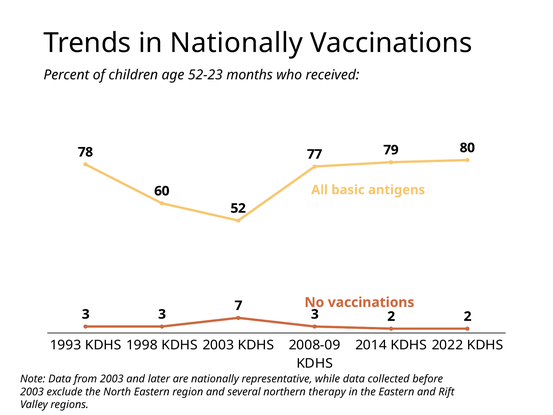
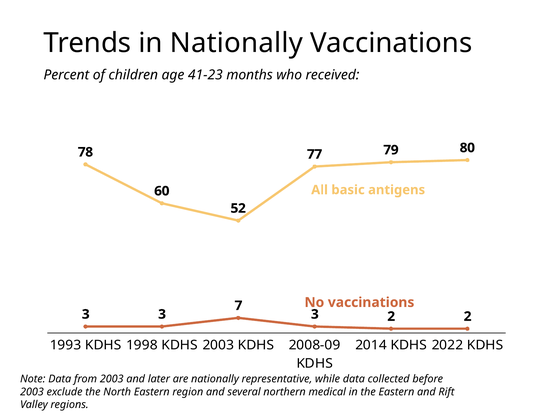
52-23: 52-23 -> 41-23 (205, 75)
therapy: therapy -> medical (327, 392)
